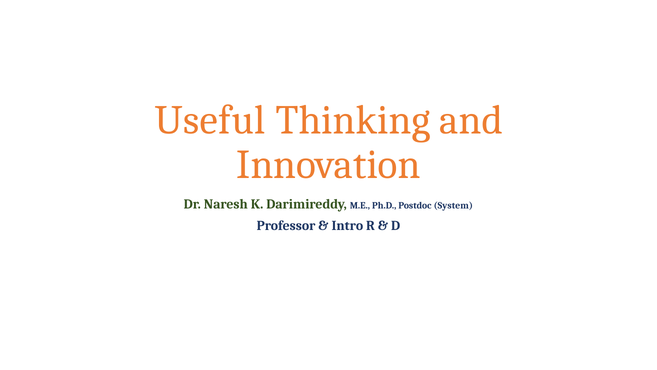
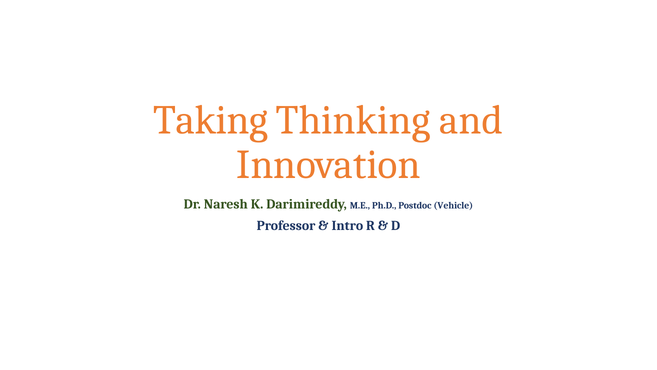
Useful: Useful -> Taking (211, 120)
System: System -> Vehicle (453, 205)
